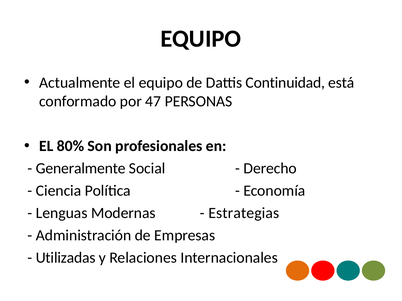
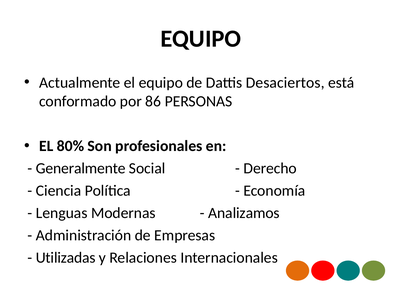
Continuidad: Continuidad -> Desaciertos (285, 83)
47: 47 -> 86 (153, 102)
Estrategias: Estrategias -> Analizamos (244, 213)
